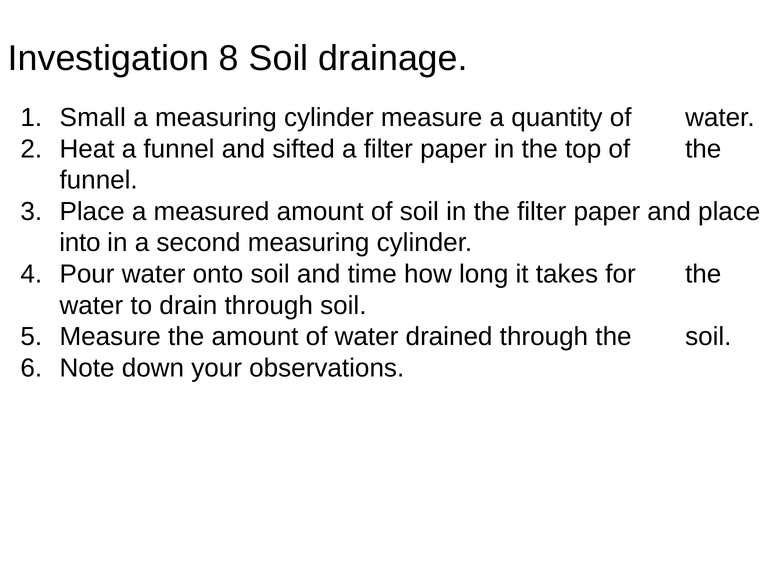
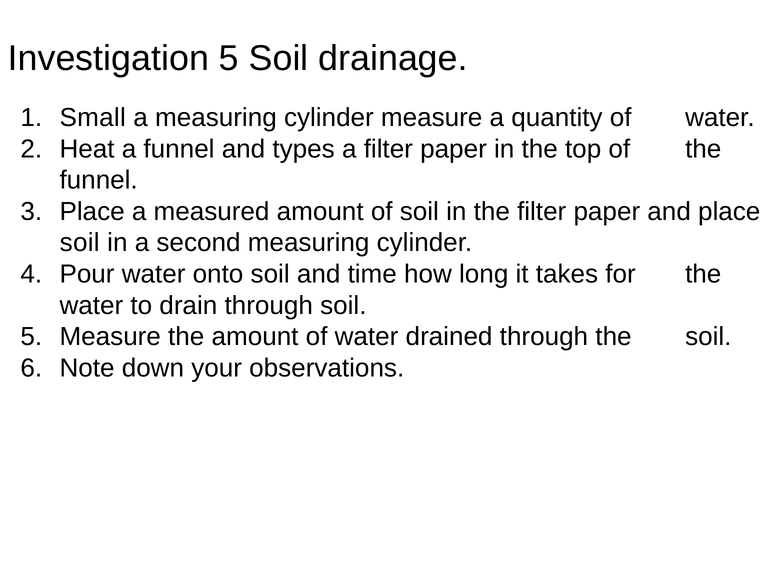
Investigation 8: 8 -> 5 (229, 59)
sifted: sifted -> types (304, 149)
into: into -> soil (80, 243)
